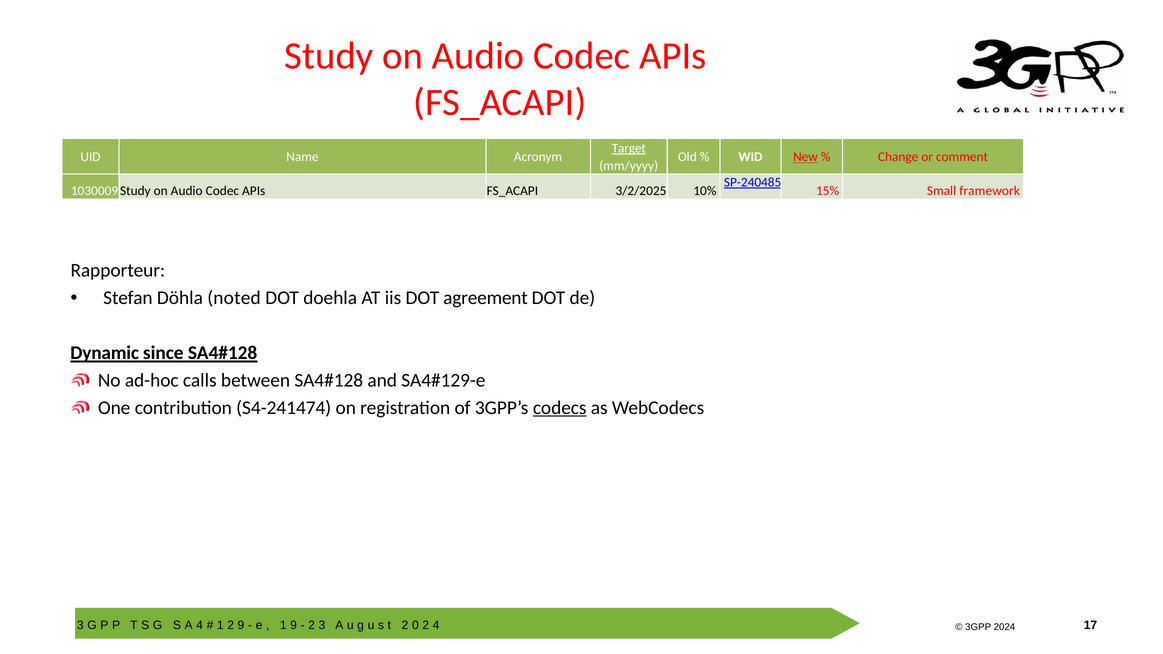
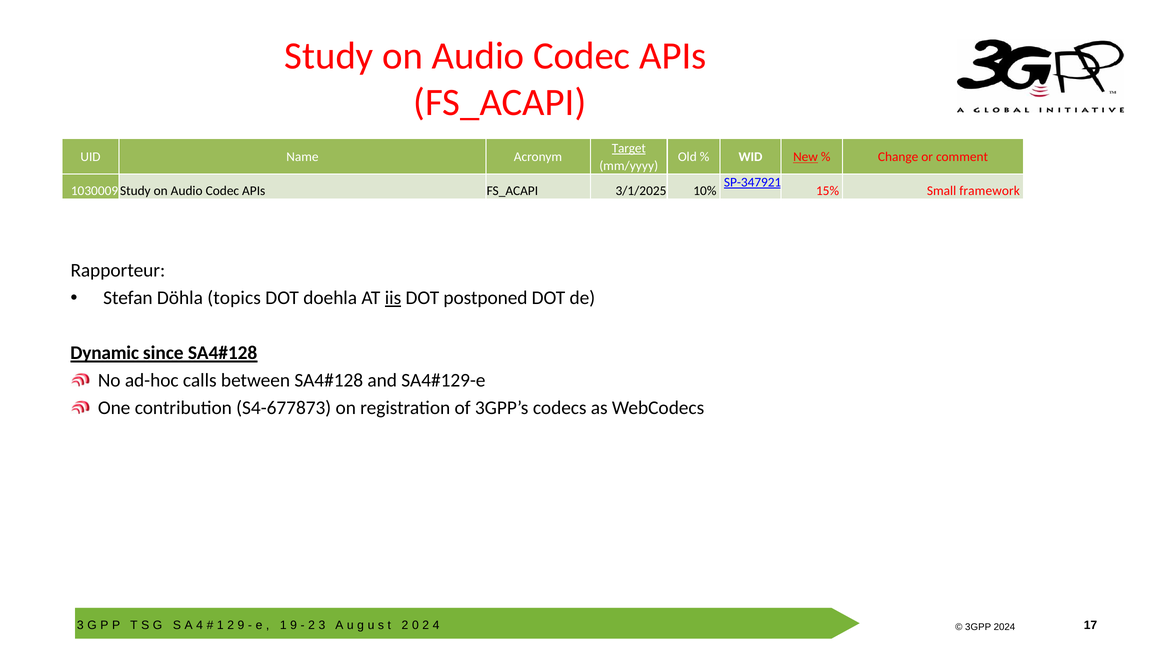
SP-240485: SP-240485 -> SP-347921 (753, 182)
3/2/2025: 3/2/2025 -> 3/1/2025 (641, 191)
noted: noted -> topics (234, 298)
iis underline: none -> present (393, 298)
agreement: agreement -> postponed (485, 298)
S4-241474: S4-241474 -> S4-677873 (284, 408)
codecs underline: present -> none (560, 408)
